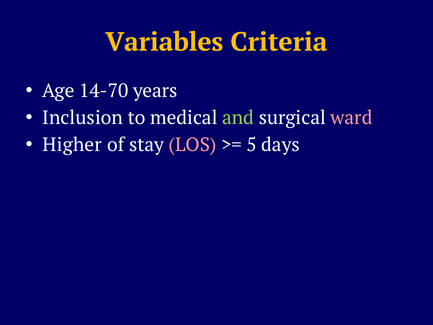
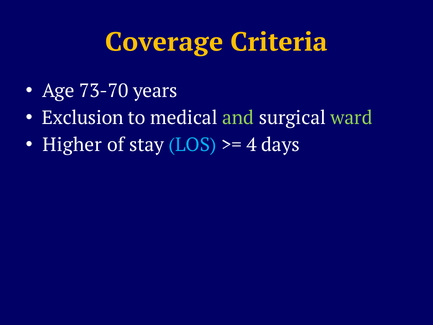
Variables: Variables -> Coverage (164, 42)
14-70: 14-70 -> 73-70 (104, 91)
Inclusion: Inclusion -> Exclusion (83, 118)
ward colour: pink -> light green (351, 118)
LOS colour: pink -> light blue (193, 145)
5: 5 -> 4 (251, 145)
